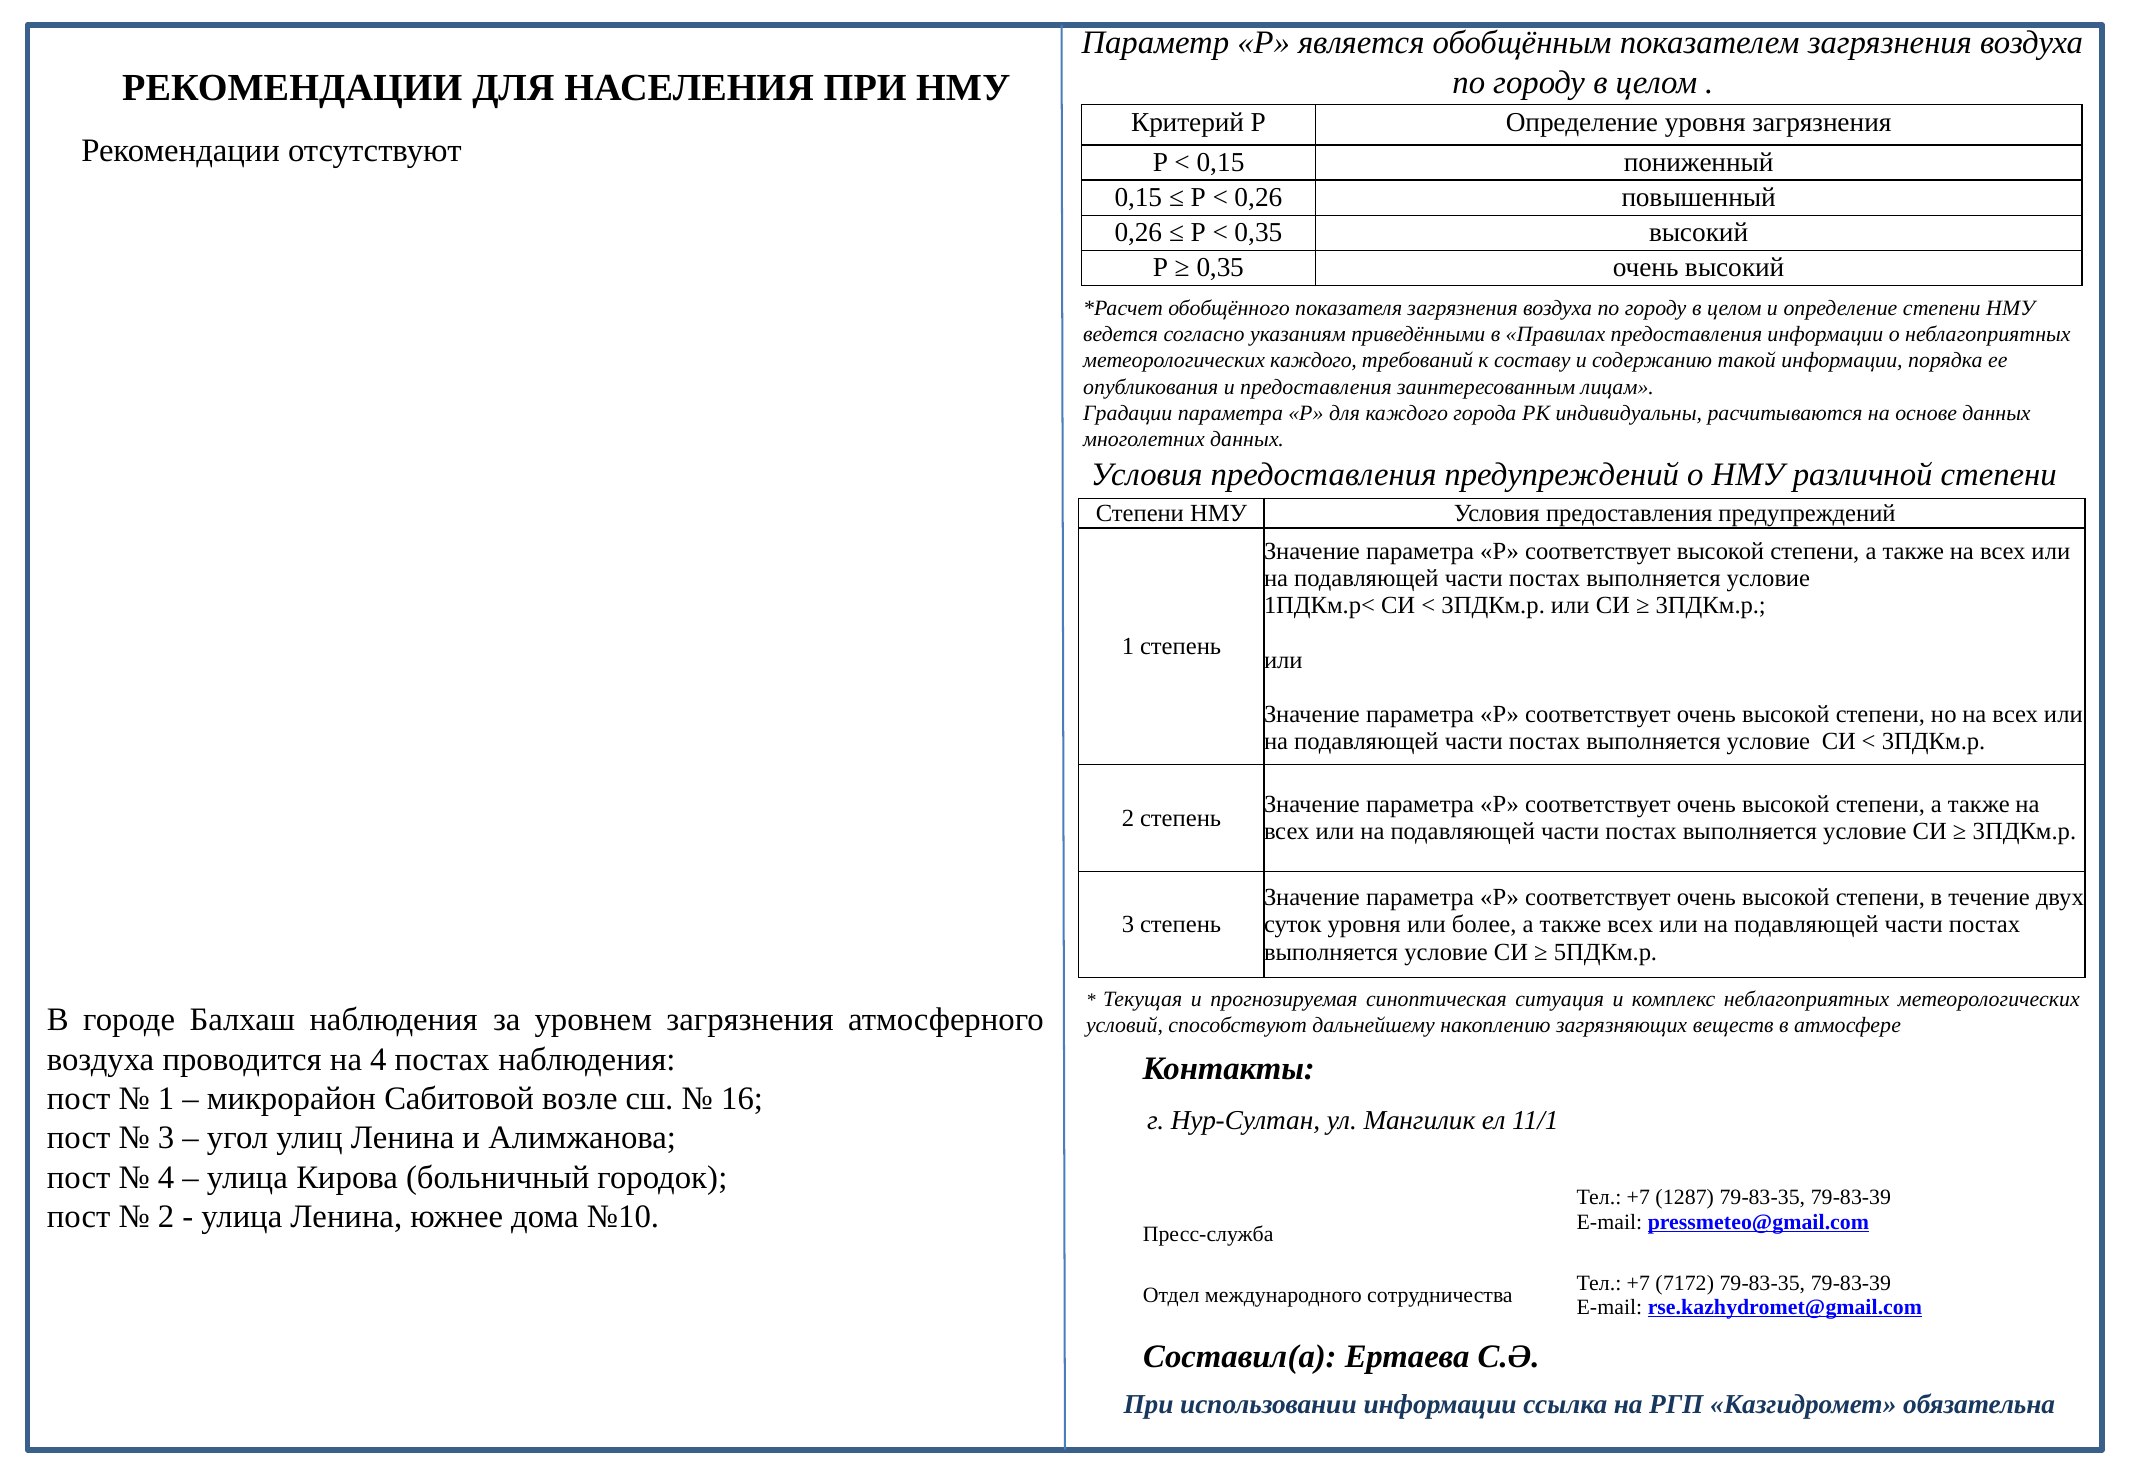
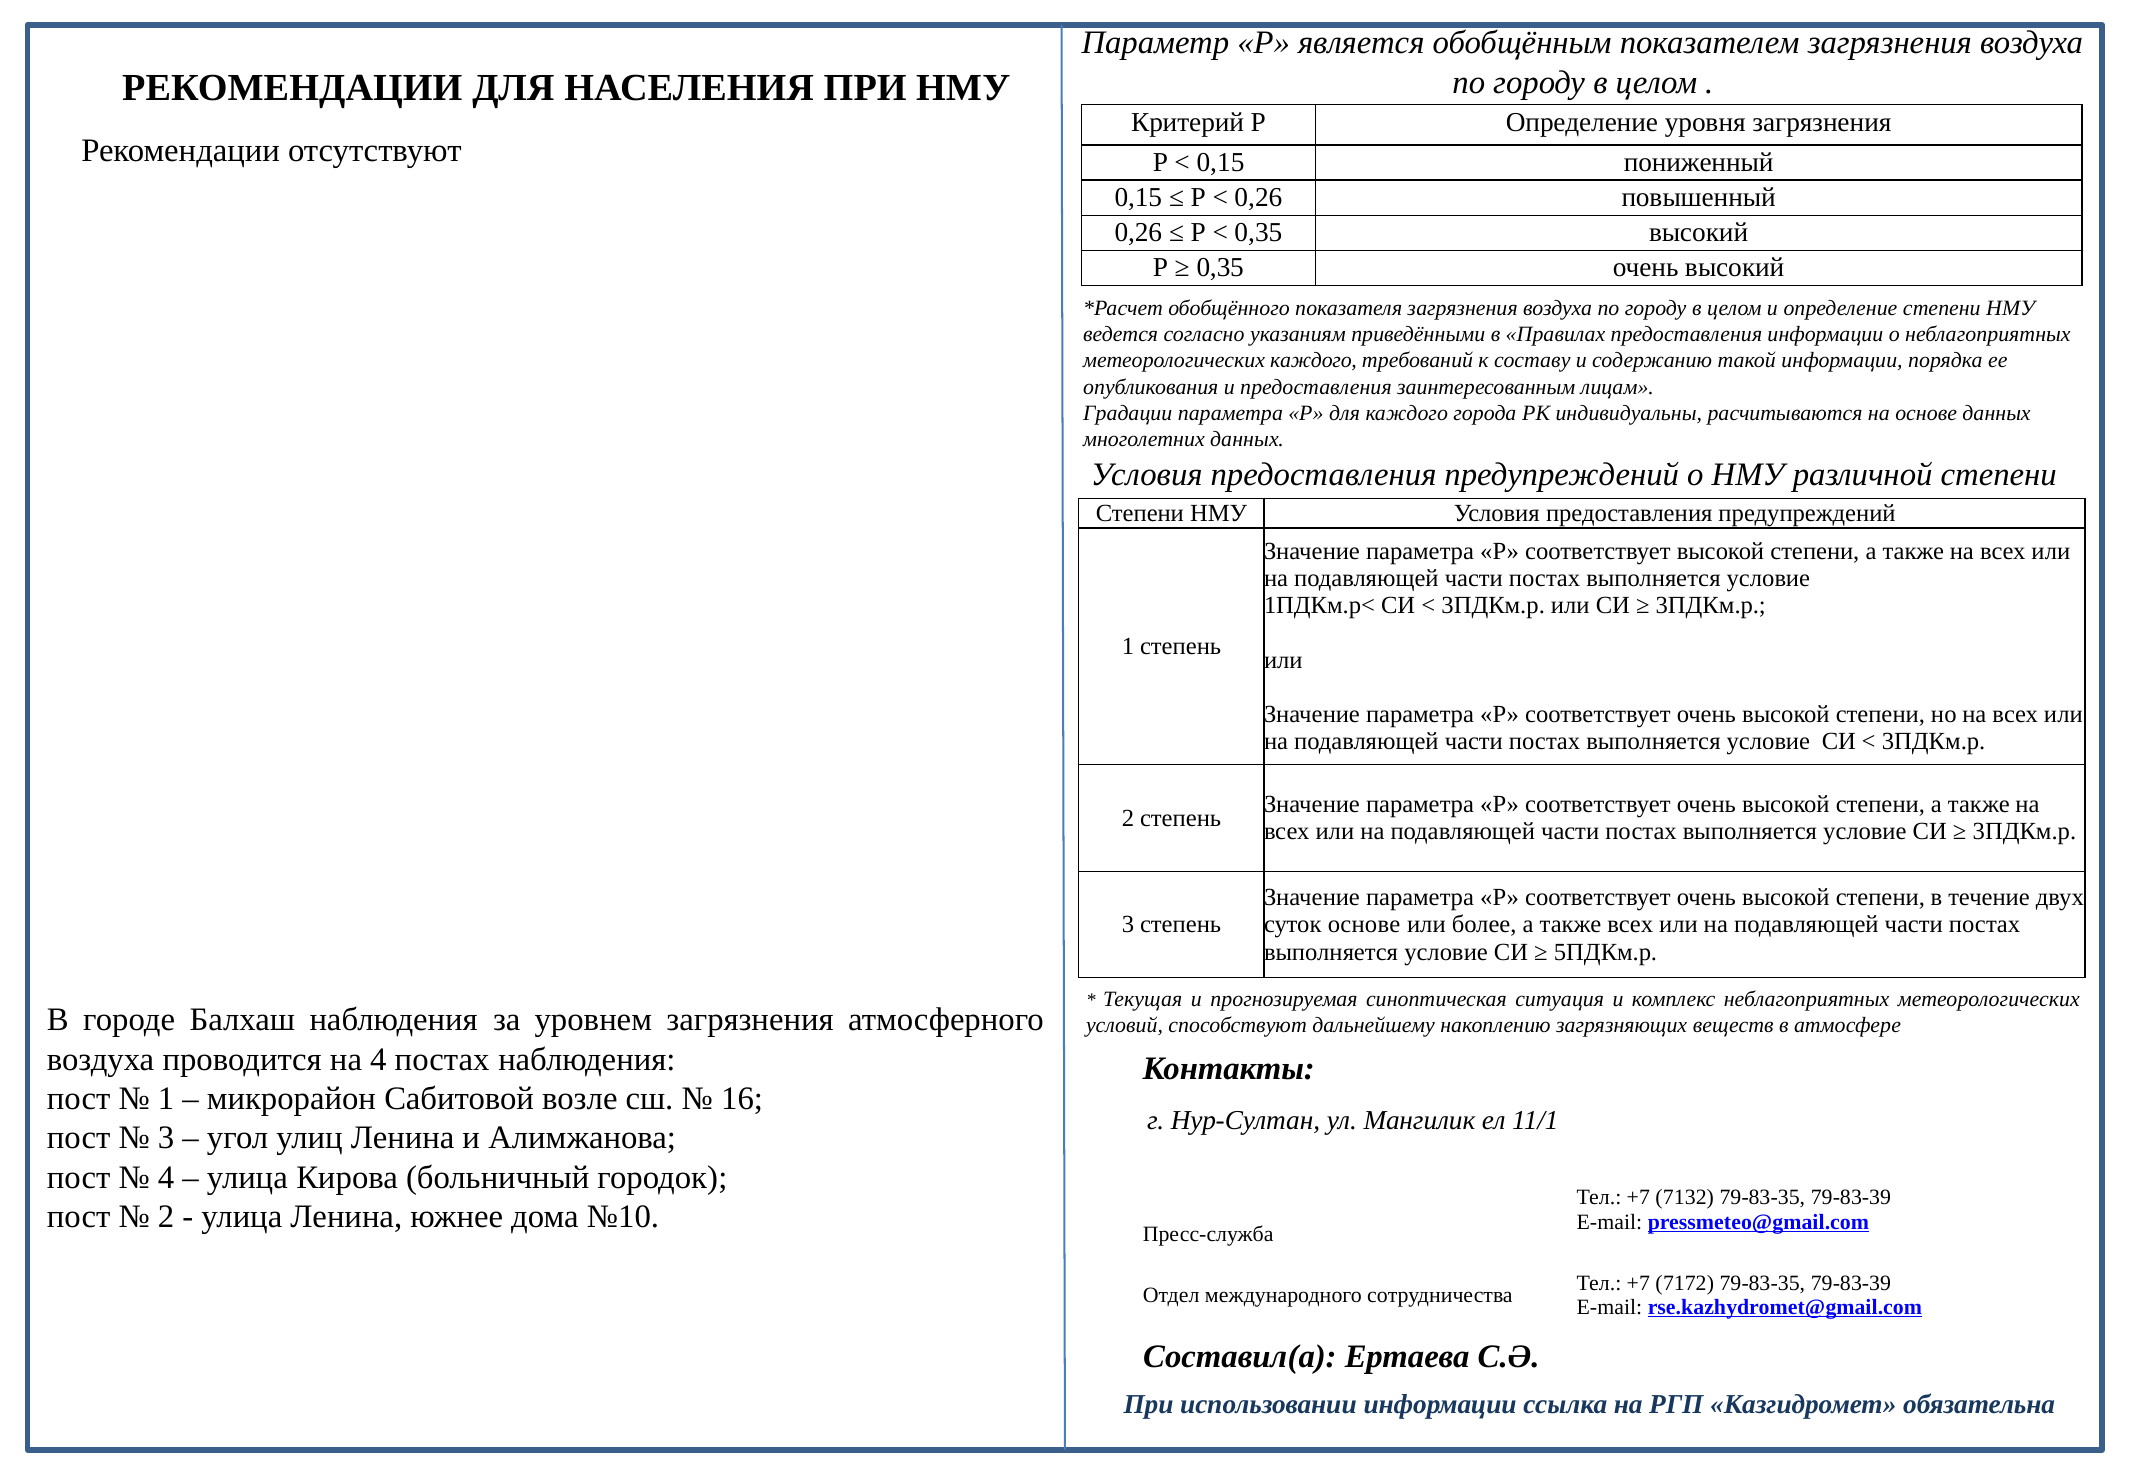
суток уровня: уровня -> основе (1364, 924)
1287: 1287 -> 7132 (1685, 1197)
